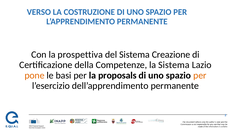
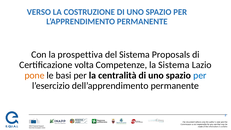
Creazione: Creazione -> Proposals (171, 55)
della: della -> volta (84, 65)
proposals: proposals -> centralità (117, 75)
per colour: orange -> blue (200, 75)
